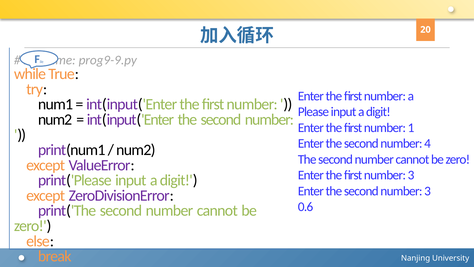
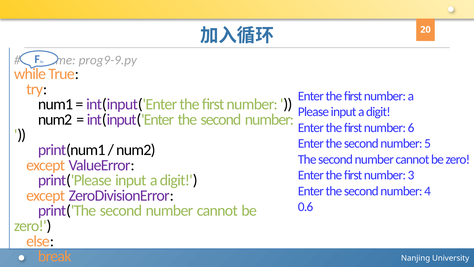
1: 1 -> 6 (411, 128)
4: 4 -> 5 (428, 143)
second number 3: 3 -> 4 (428, 191)
